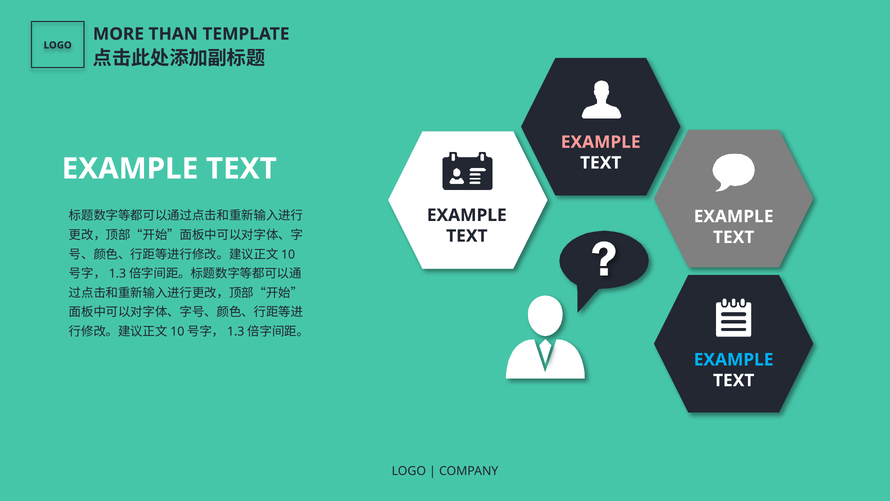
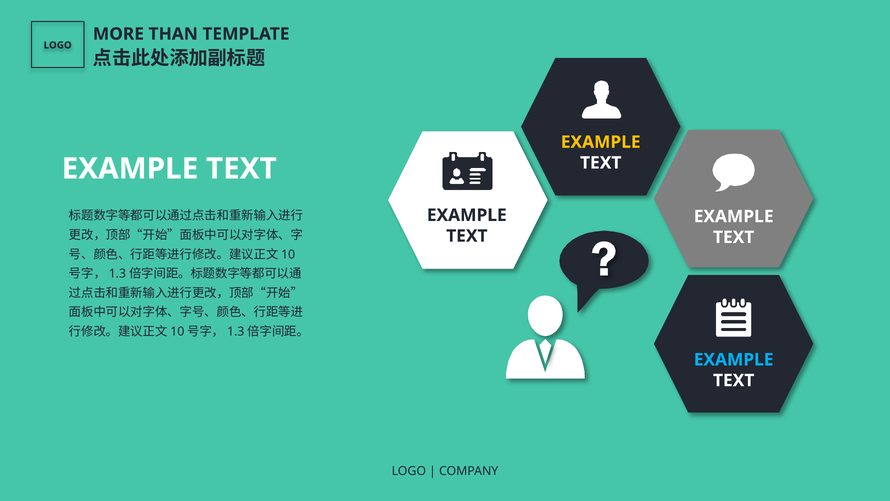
EXAMPLE colour: pink -> yellow (601, 142)
